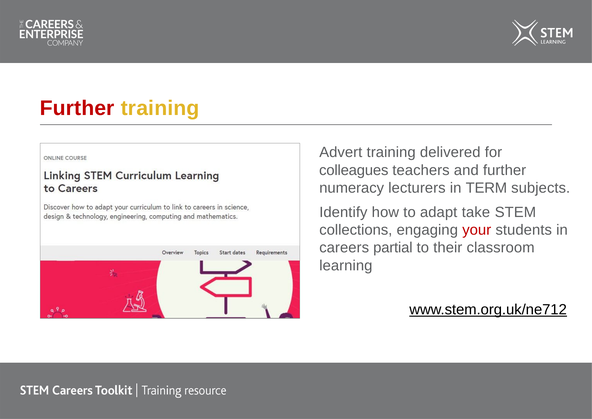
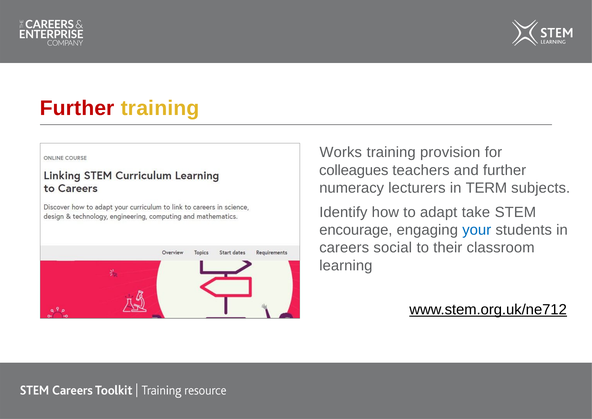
Advert: Advert -> Works (341, 152)
delivered: delivered -> provision (450, 152)
collections: collections -> encourage (356, 230)
your colour: red -> blue (477, 230)
partial: partial -> social (393, 248)
